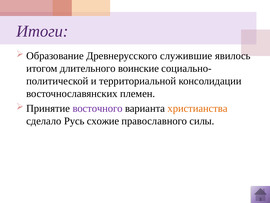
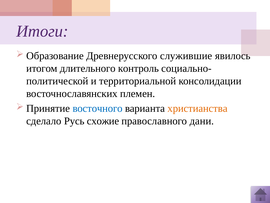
воинские: воинские -> контроль (138, 68)
восточного colour: purple -> blue (98, 108)
силы: силы -> дани (202, 121)
